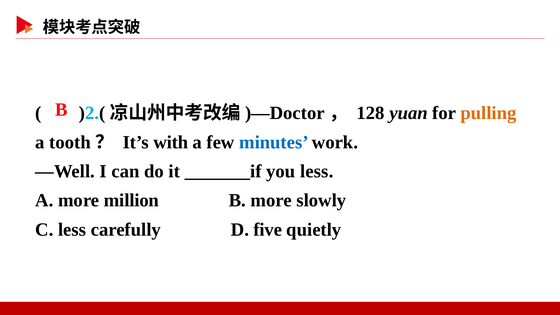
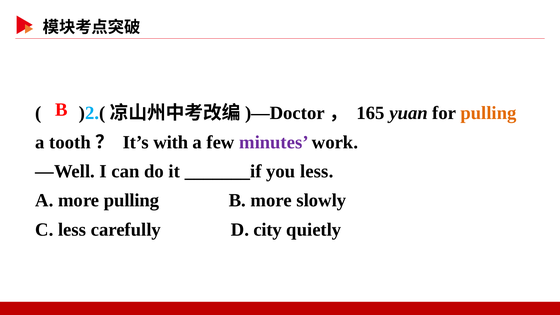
128: 128 -> 165 (371, 113)
minutes colour: blue -> purple (274, 142)
more million: million -> pulling (131, 200)
five: five -> city (268, 230)
